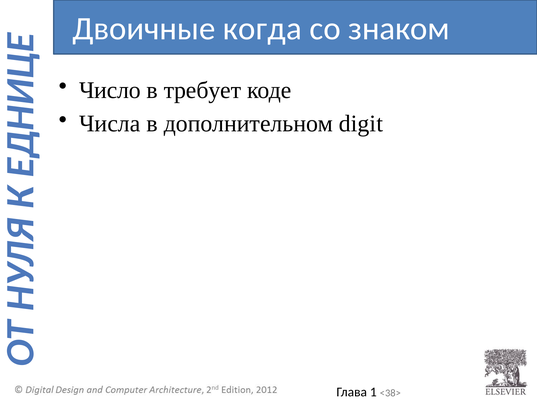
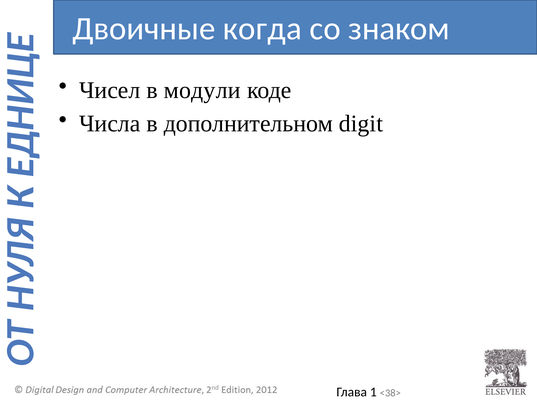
Число: Число -> Чисел (110, 90)
требует: требует -> модули (202, 90)
